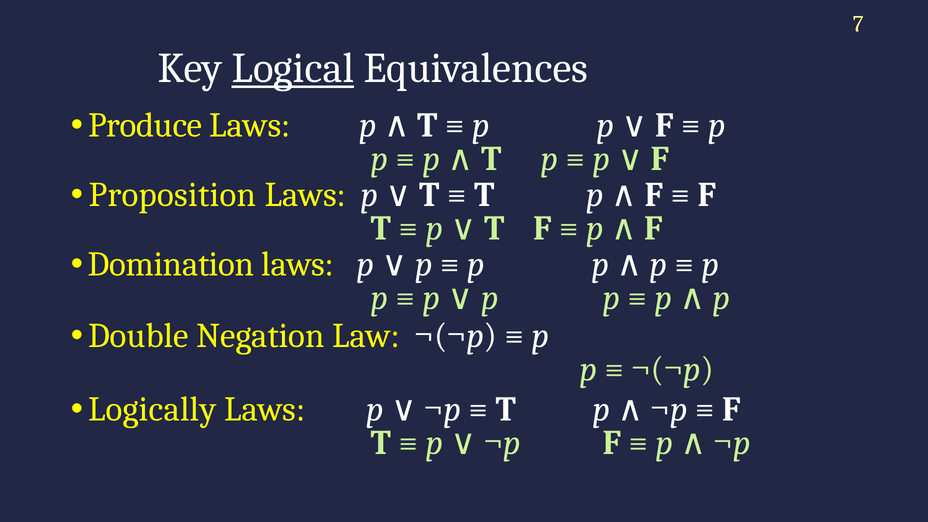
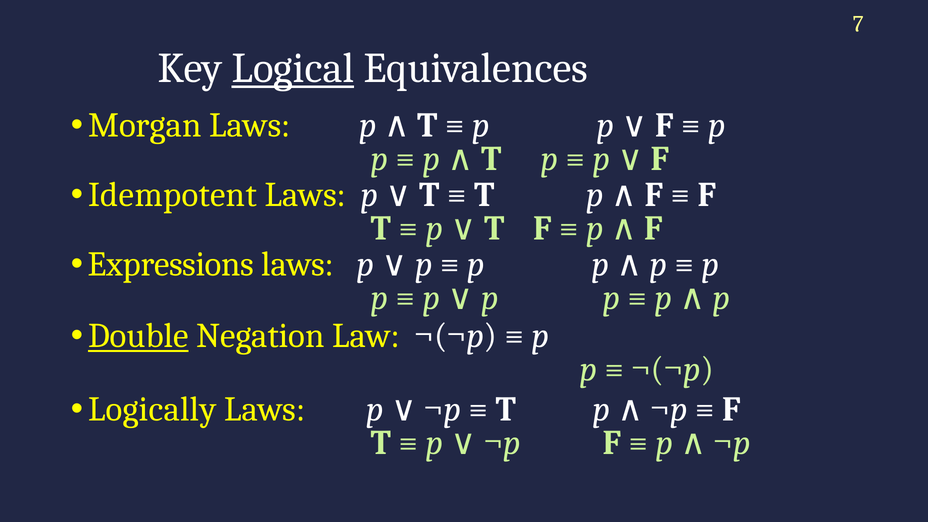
Produce: Produce -> Morgan (145, 125)
Proposition: Proposition -> Idempotent (173, 195)
Domination: Domination -> Expressions (171, 264)
Double underline: none -> present (138, 336)
